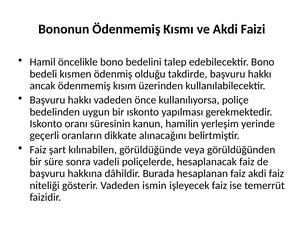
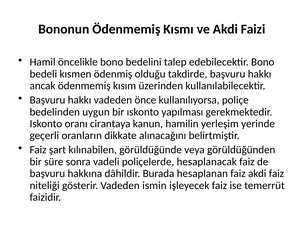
süresinin: süresinin -> cirantaya (110, 124)
